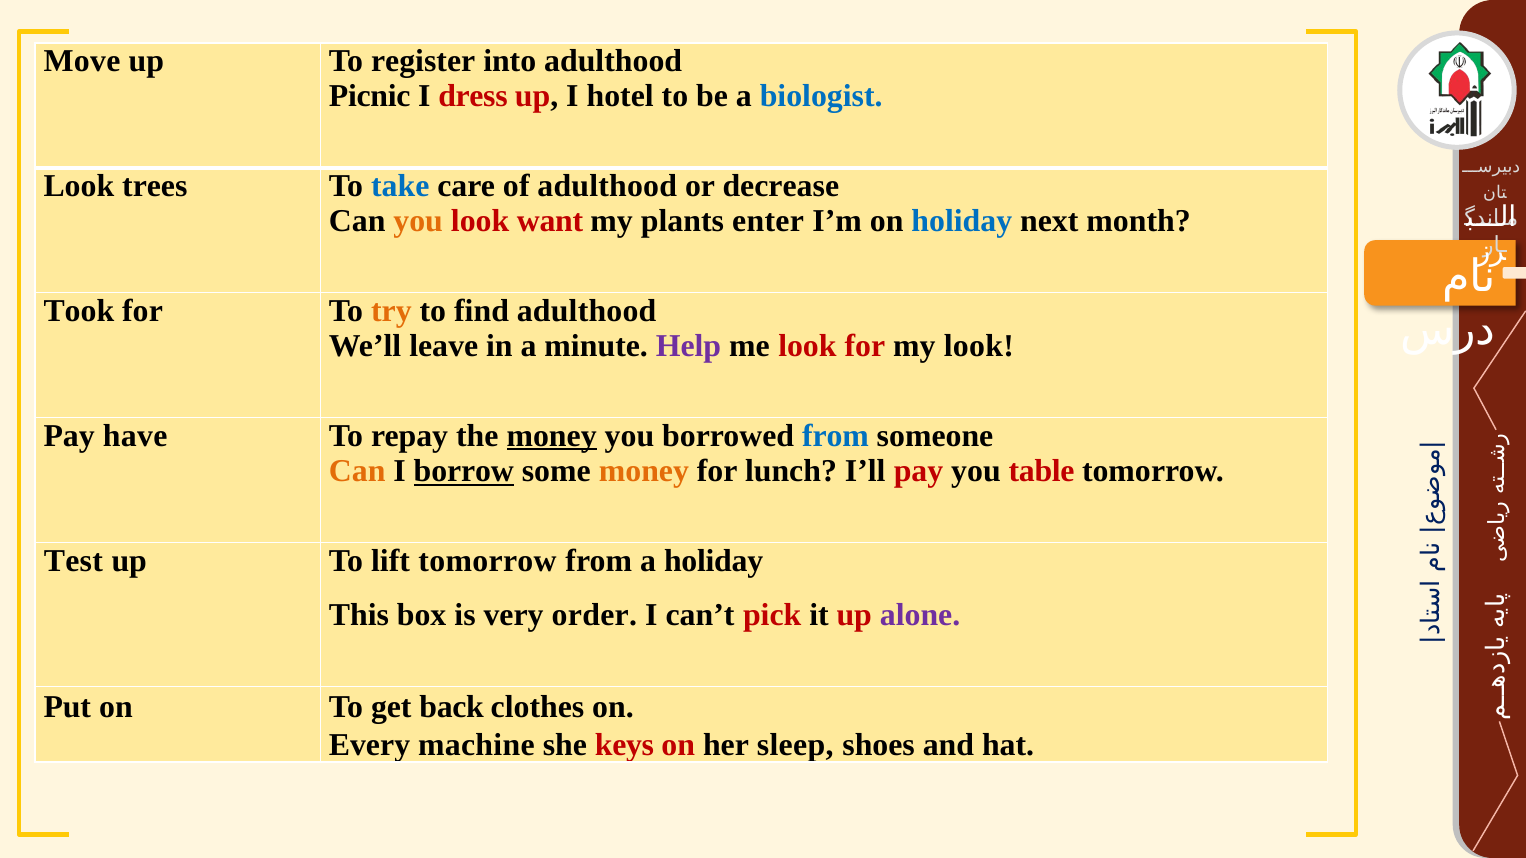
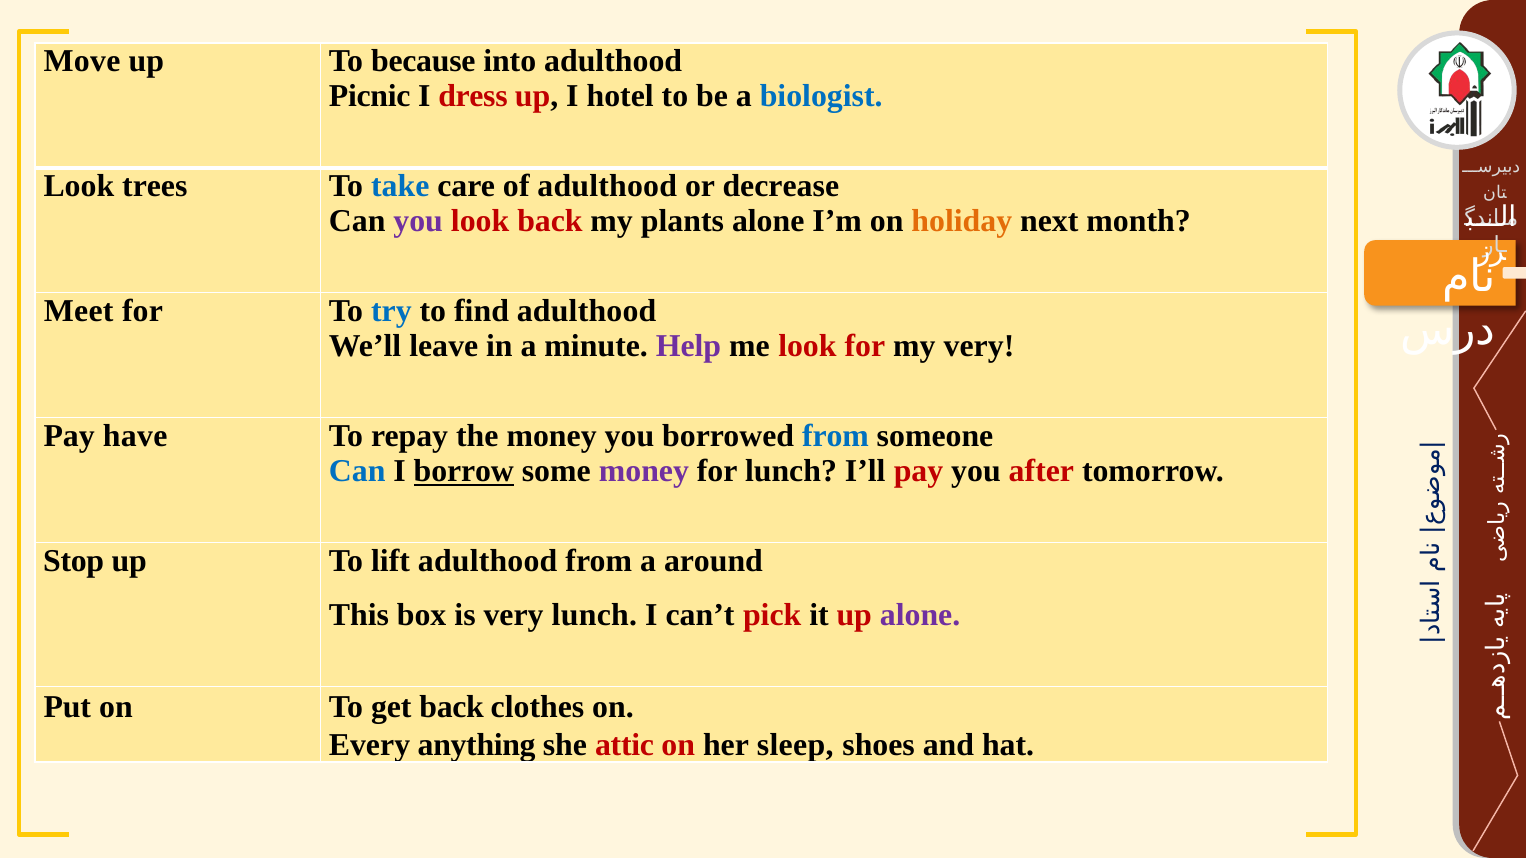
register: register -> because (423, 61)
you colour: orange -> purple (418, 221)
look want: want -> back (550, 221)
plants enter: enter -> alone (768, 221)
holiday colour: blue -> orange (962, 221)
Took: Took -> Meet (79, 311)
try colour: orange -> blue (391, 311)
my look: look -> very (979, 346)
money underline: present -> none (552, 436)
Can colour: orange -> blue (357, 471)
money colour: orange -> purple (644, 471)
table: table -> after (1041, 471)
Test: Test -> Stop (74, 561)
lift tomorrow: tomorrow -> adulthood (488, 561)
a holiday: holiday -> around (713, 561)
very order: order -> lunch (594, 615)
machine: machine -> anything (477, 745)
keys: keys -> attic (625, 745)
